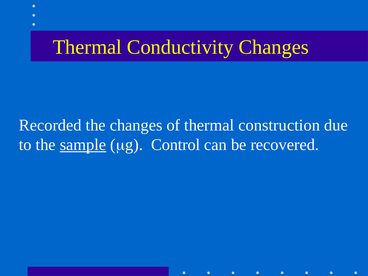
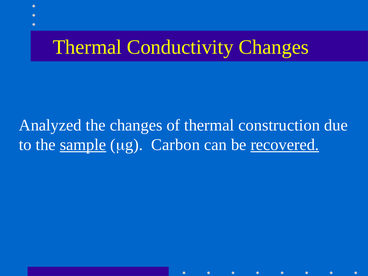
Recorded: Recorded -> Analyzed (50, 125)
Control: Control -> Carbon (175, 145)
recovered underline: none -> present (285, 145)
